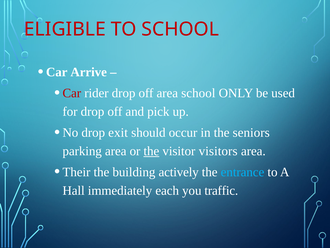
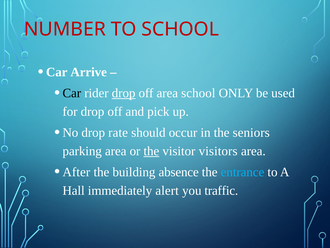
ELIGIBLE: ELIGIBLE -> NUMBER (65, 29)
Car colour: red -> black (72, 93)
drop underline: none -> present (124, 93)
exit: exit -> rate (118, 132)
Their: Their -> After (76, 172)
actively: actively -> absence (179, 172)
each: each -> alert (167, 190)
